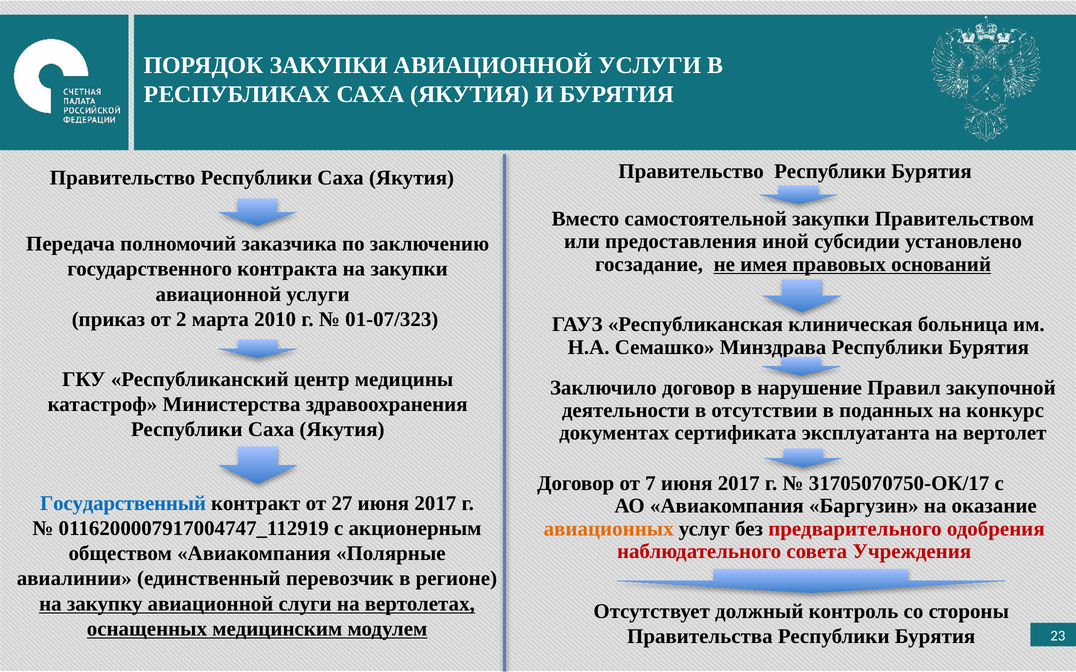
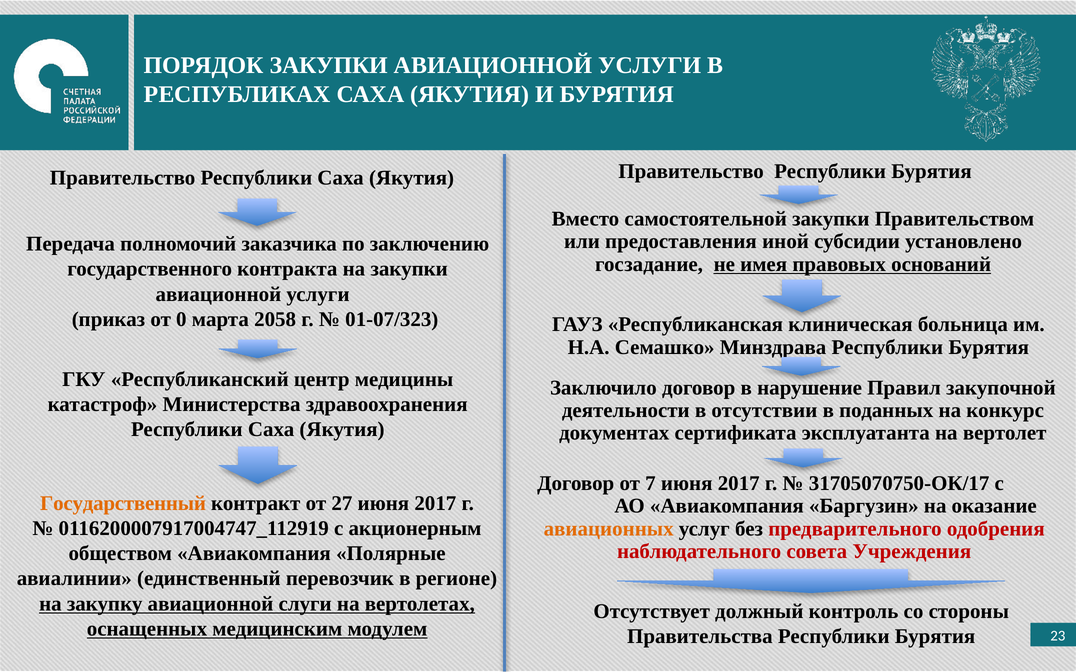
2: 2 -> 0 (181, 320)
2010: 2010 -> 2058 (275, 320)
Государственный colour: blue -> orange (123, 504)
